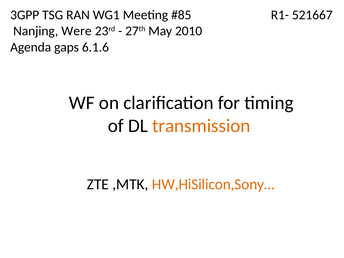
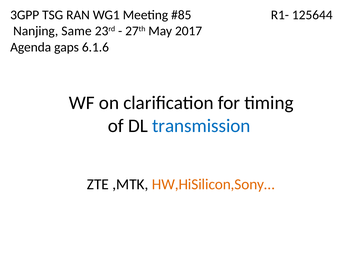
521667: 521667 -> 125644 (312, 15)
Were: Were -> Same (76, 31)
2010: 2010 -> 2017 (189, 31)
transmission colour: orange -> blue (201, 126)
